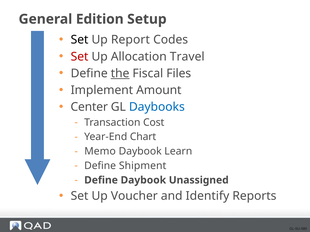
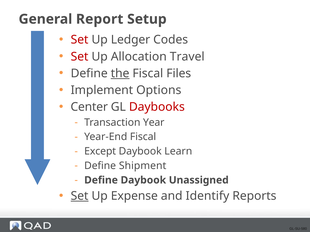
Edition: Edition -> Report (100, 19)
Set colour: black -> red (80, 40)
Report: Report -> Ledger (131, 40)
Amount: Amount -> Options (159, 90)
Daybooks colour: blue -> red (157, 107)
Cost: Cost -> Year (154, 123)
Year-End Chart: Chart -> Fiscal (143, 137)
Memo: Memo -> Except (100, 152)
Set underline: none -> present (80, 196)
Voucher: Voucher -> Expense (134, 196)
